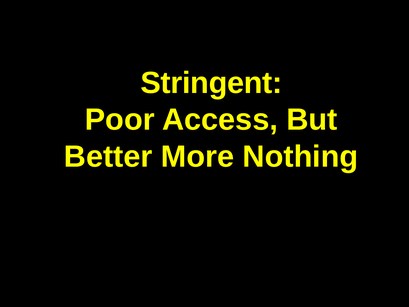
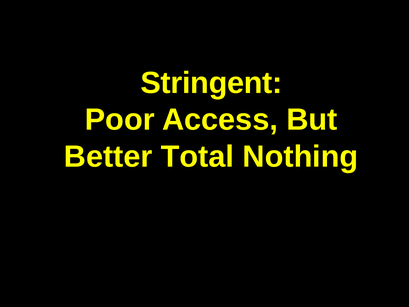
More: More -> Total (198, 157)
